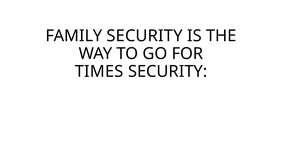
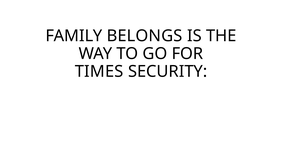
FAMILY SECURITY: SECURITY -> BELONGS (145, 36)
